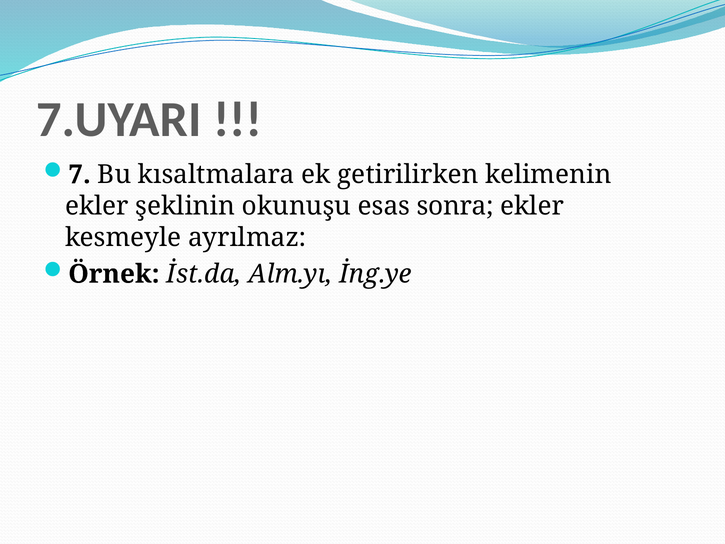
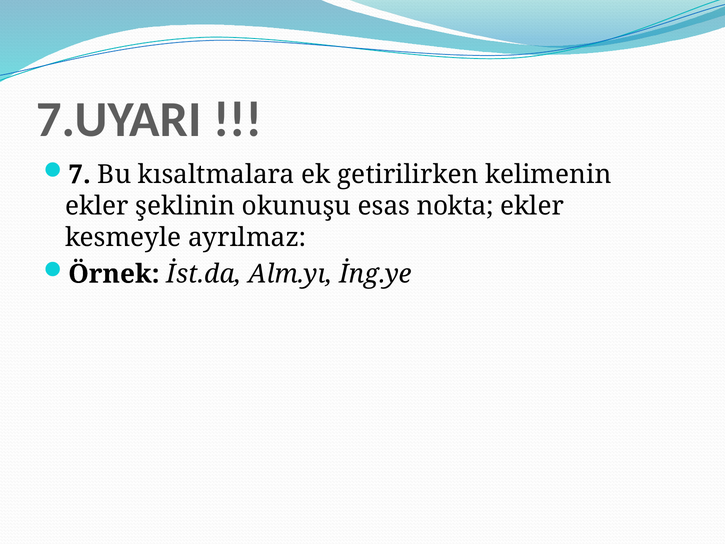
sonra: sonra -> nokta (455, 206)
